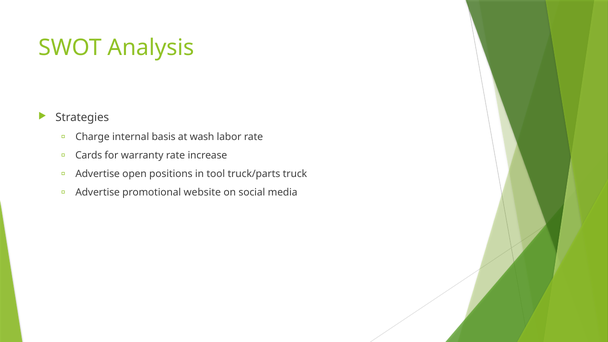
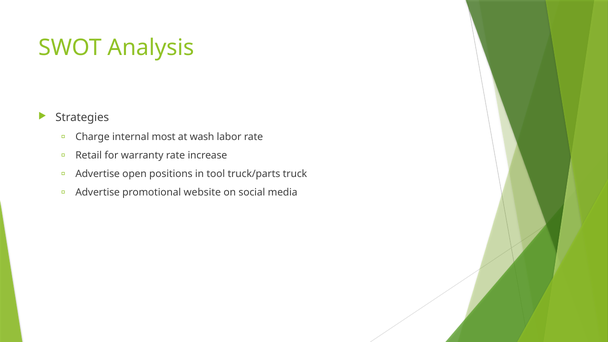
basis: basis -> most (164, 137)
Cards: Cards -> Retail (89, 155)
